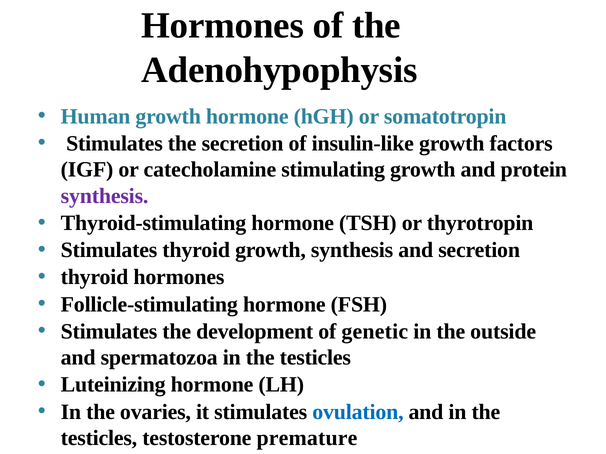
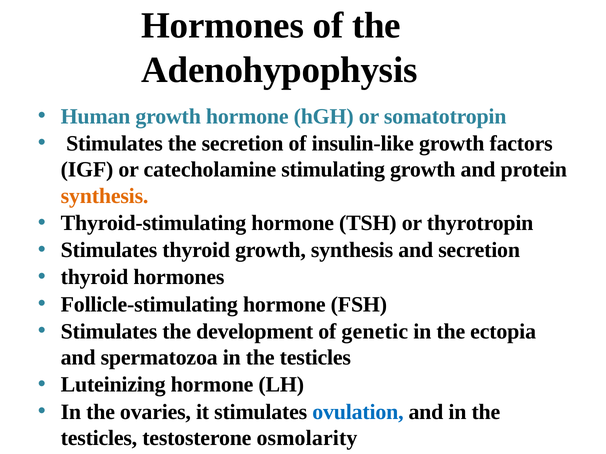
synthesis colour: purple -> orange (105, 196)
outside: outside -> ectopia (503, 332)
premature: premature -> osmolarity (307, 439)
